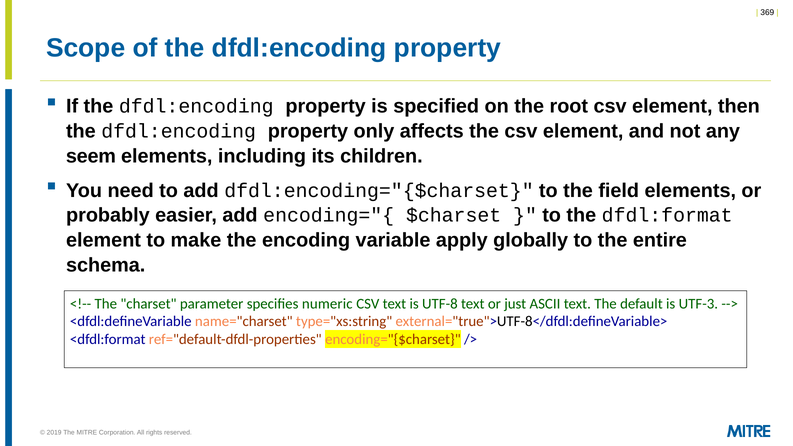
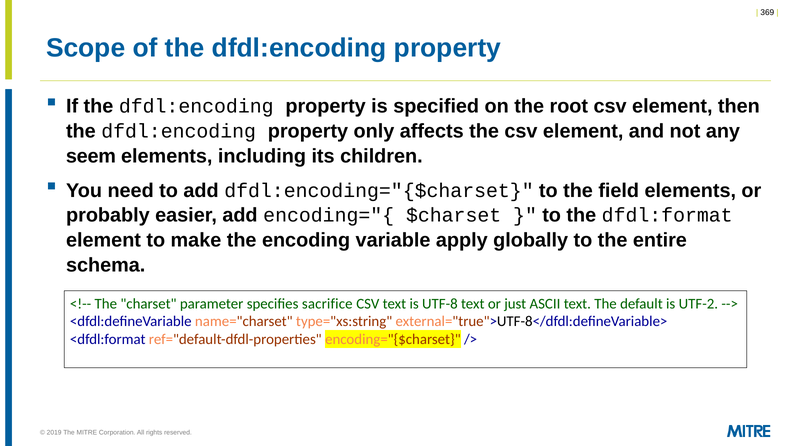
numeric: numeric -> sacrifice (327, 304)
UTF-3: UTF-3 -> UTF-2 (698, 304)
